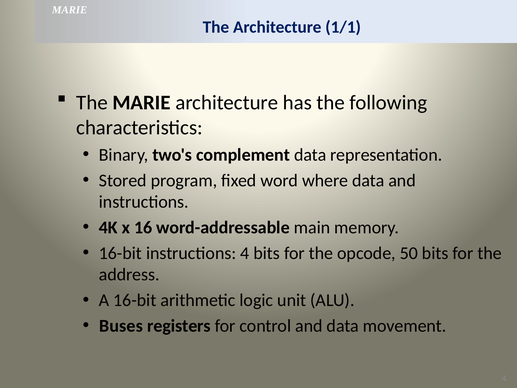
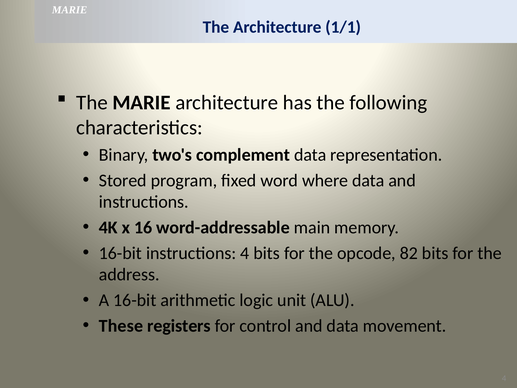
50: 50 -> 82 (409, 253)
Buses: Buses -> These (121, 326)
